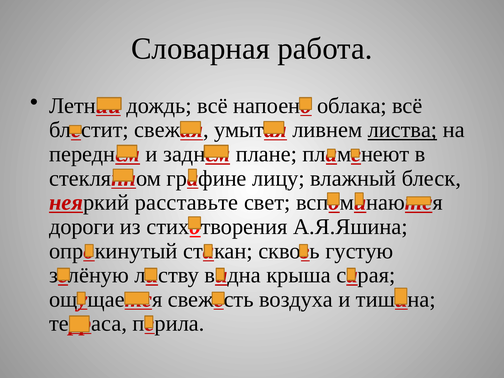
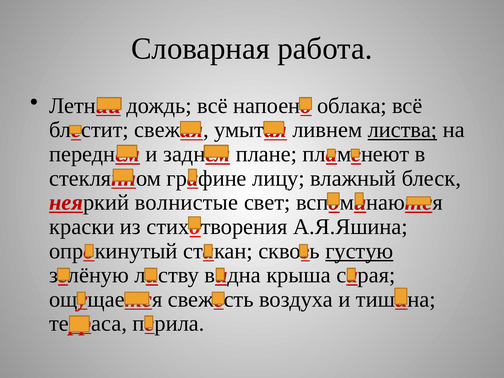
расставьте: расставьте -> волнистые (186, 203)
дороги: дороги -> краски (82, 227)
густую underline: none -> present (359, 251)
